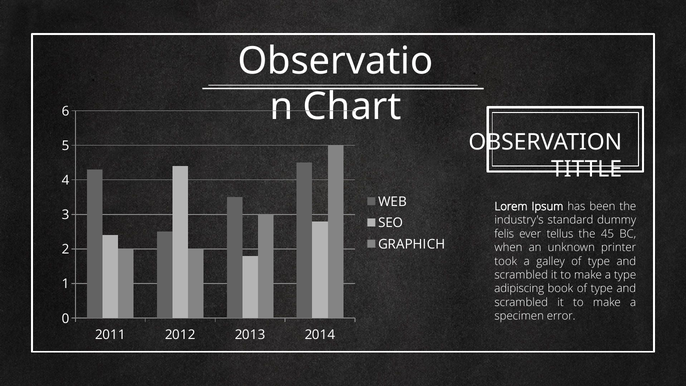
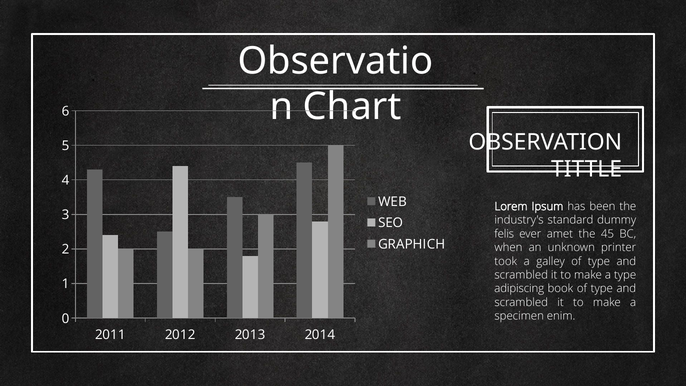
tellus: tellus -> amet (560, 234)
error: error -> enim (561, 316)
